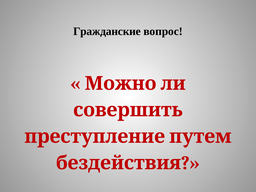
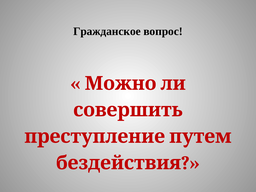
Гражданские: Гражданские -> Гражданское (107, 31)
